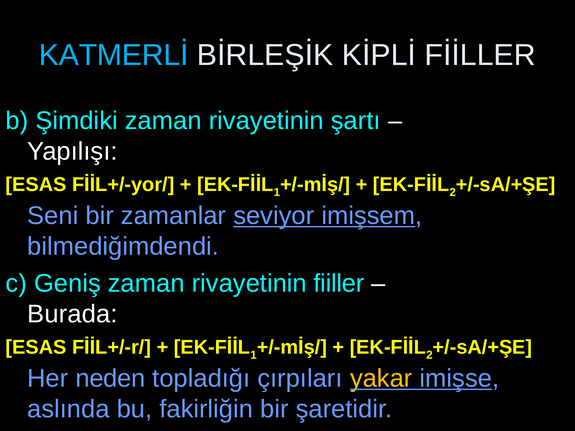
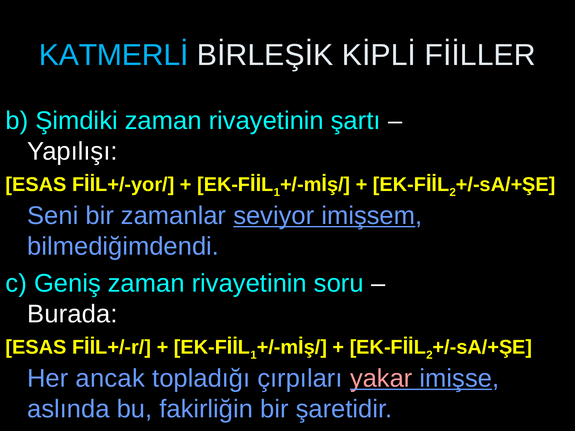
fiiller: fiiller -> soru (339, 283)
neden: neden -> ancak (110, 378)
yakar colour: yellow -> pink (381, 378)
